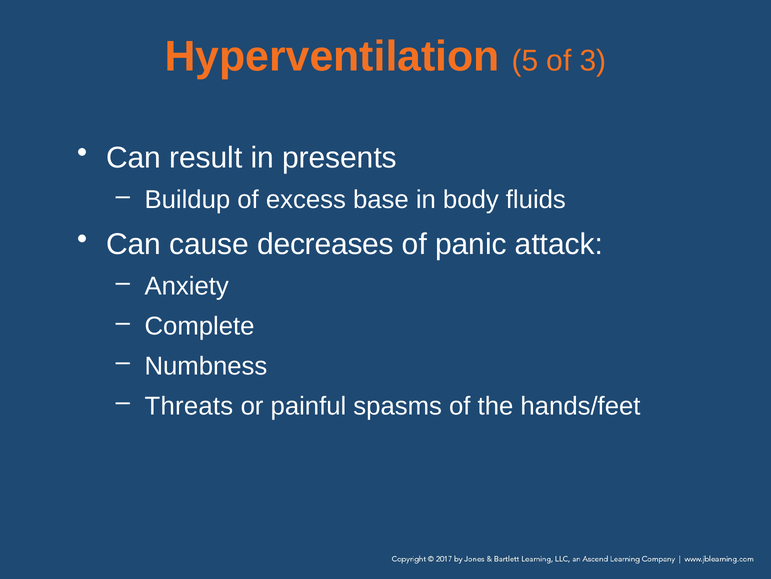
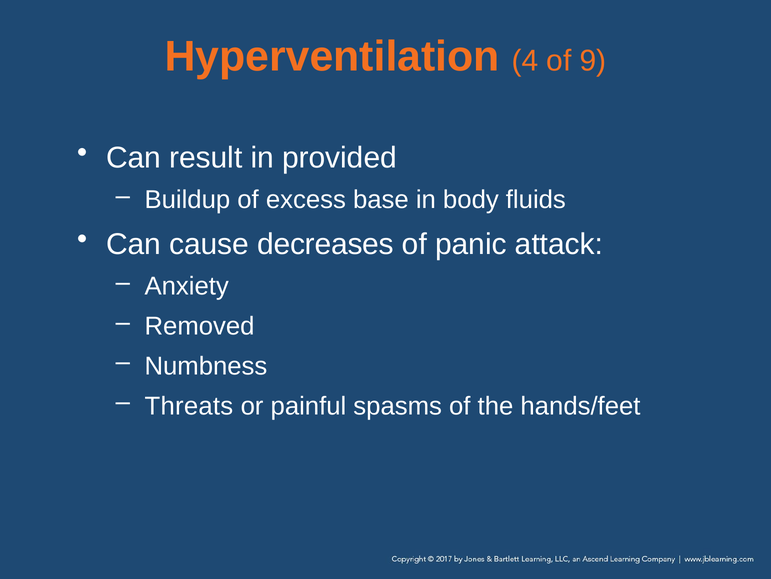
5: 5 -> 4 (525, 61)
3: 3 -> 9 (593, 61)
presents: presents -> provided (340, 158)
Complete: Complete -> Removed (200, 326)
